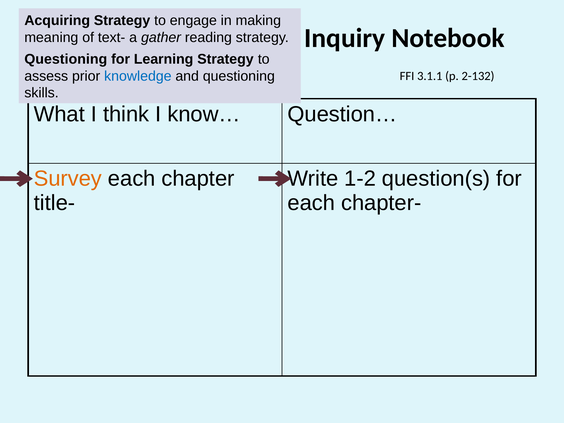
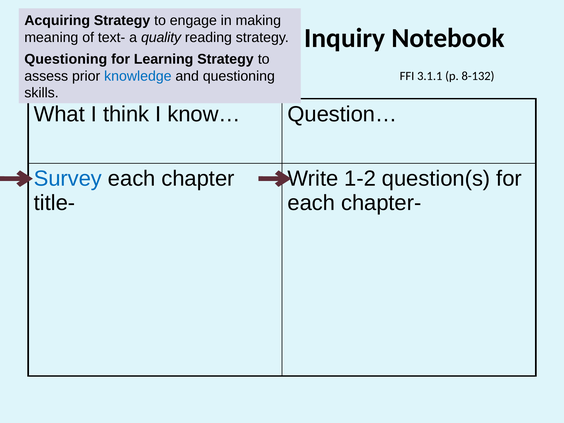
gather: gather -> quality (161, 38)
2-132: 2-132 -> 8-132 (478, 76)
Survey colour: orange -> blue (68, 179)
